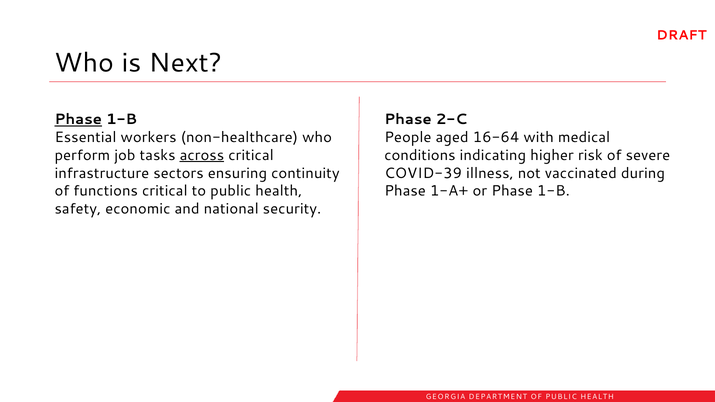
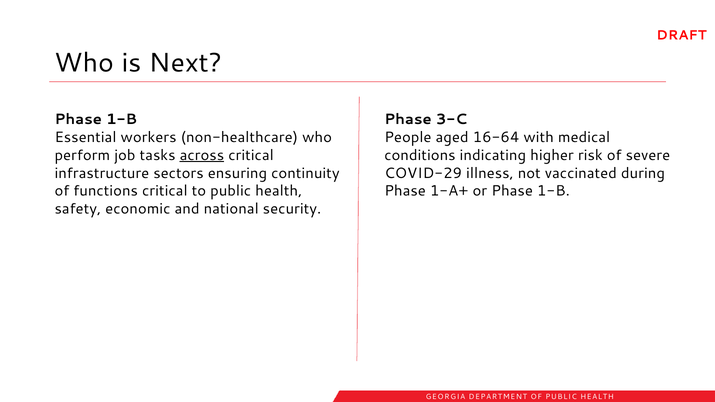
Phase underline: present -> none (78, 120)
2-C: 2-C -> 3-C (451, 120)
COVID-39: COVID-39 -> COVID-29 (423, 173)
